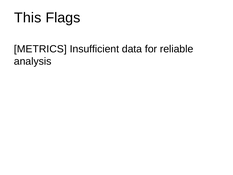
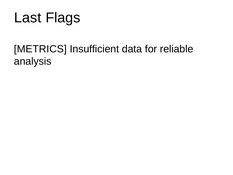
This: This -> Last (28, 18)
